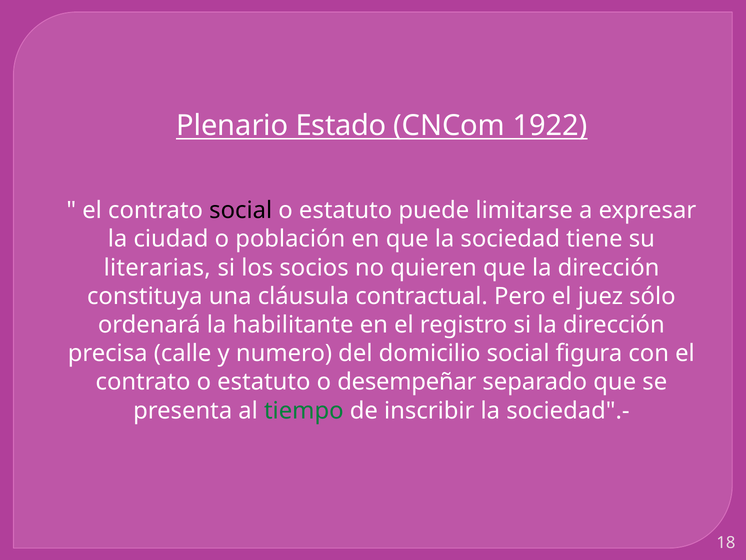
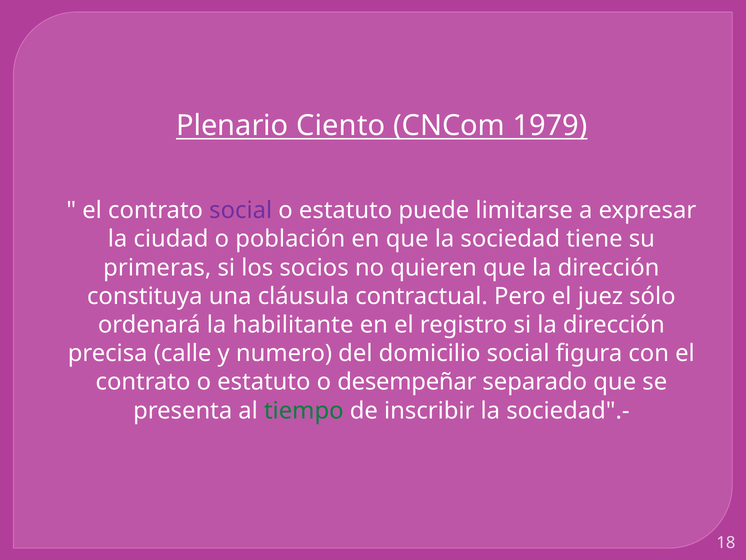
Estado: Estado -> Ciento (341, 125)
1922: 1922 -> 1979 (550, 125)
social colour: black -> purple (241, 210)
literarias: literarias -> primeras (157, 267)
